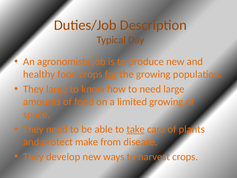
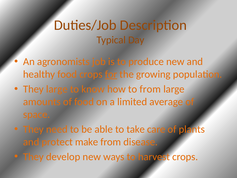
to need: need -> from (150, 89)
limited growing: growing -> average (166, 102)
take underline: present -> none (136, 129)
